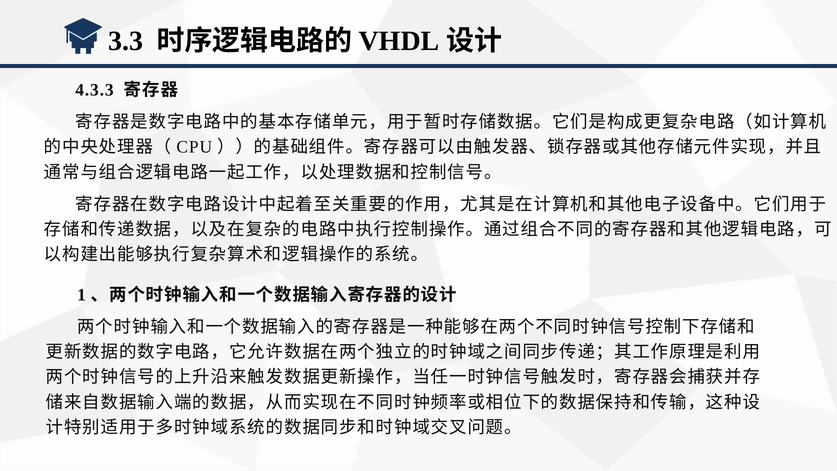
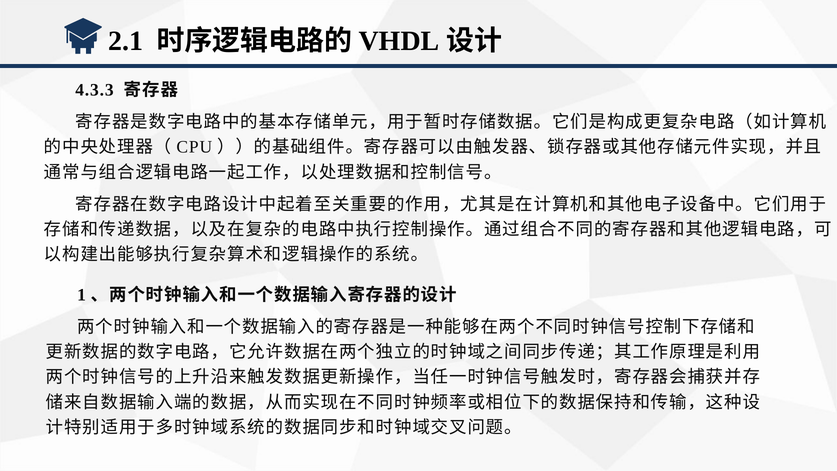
3.3: 3.3 -> 2.1 (126, 41)
